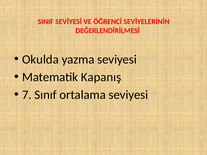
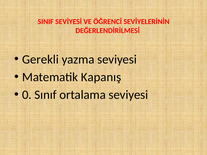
Okulda: Okulda -> Gerekli (40, 59)
7: 7 -> 0 (27, 95)
